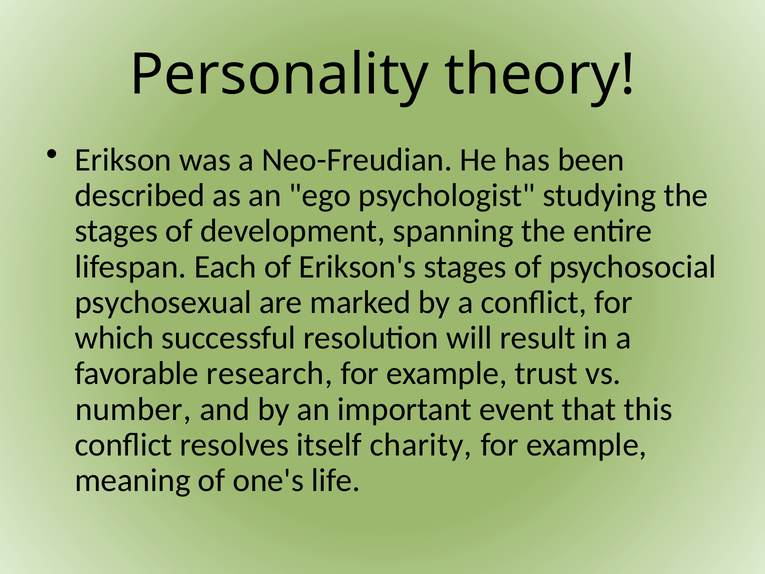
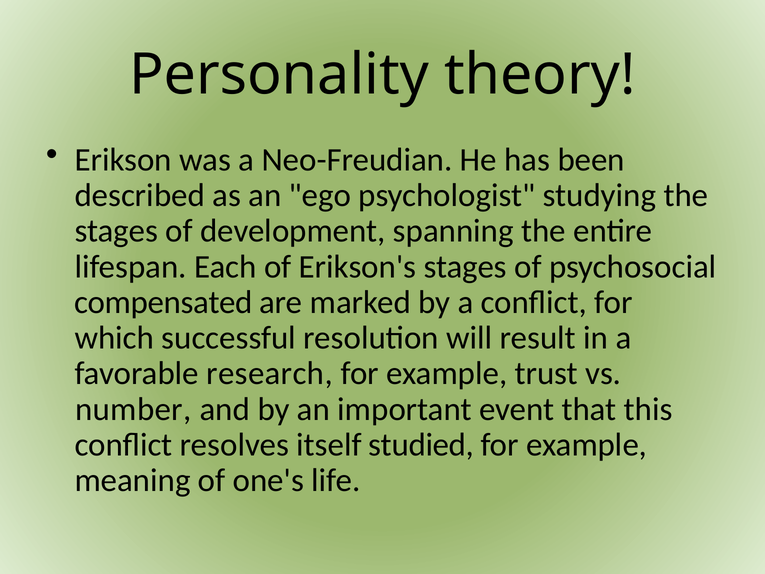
psychosexual: psychosexual -> compensated (163, 302)
charity: charity -> studied (421, 445)
